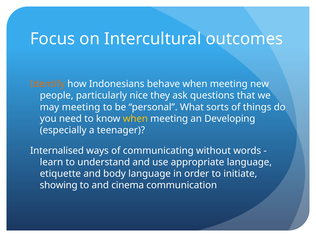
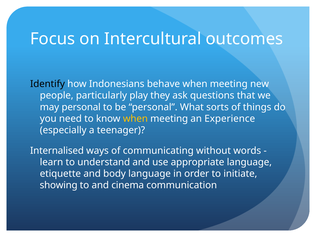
Identify colour: orange -> black (47, 84)
nice: nice -> play (139, 96)
may meeting: meeting -> personal (81, 107)
Developing: Developing -> Experience (230, 119)
